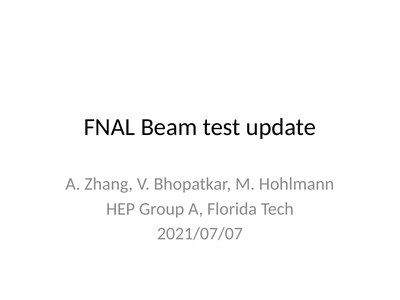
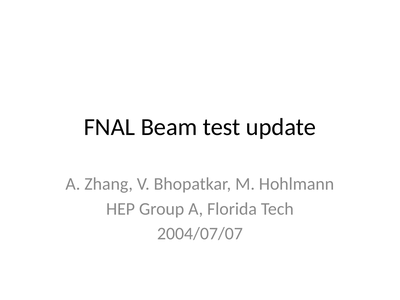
2021/07/07: 2021/07/07 -> 2004/07/07 (200, 234)
